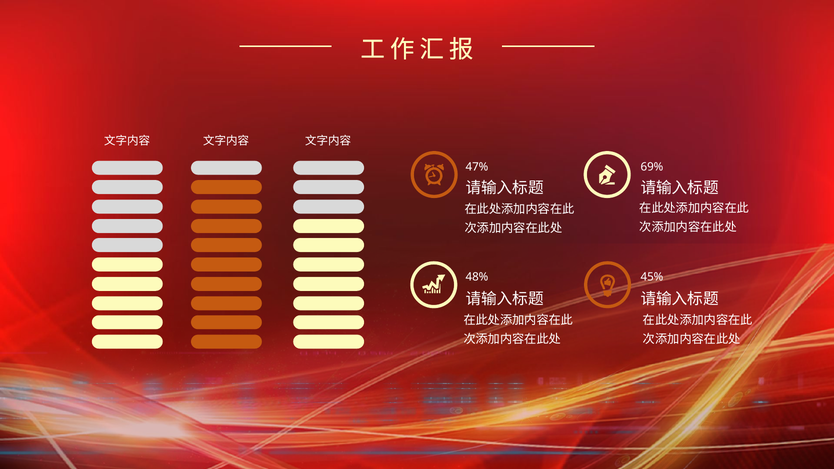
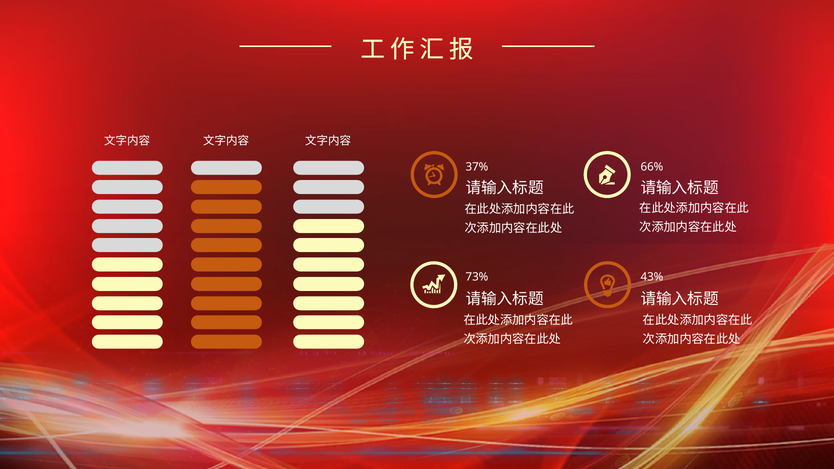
47%: 47% -> 37% (477, 167)
69%: 69% -> 66% (652, 167)
48%: 48% -> 73% (477, 277)
45%: 45% -> 43% (652, 277)
